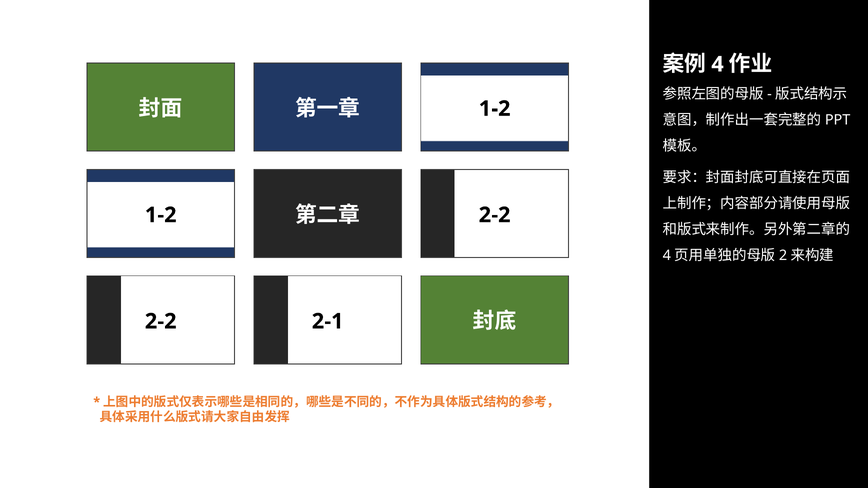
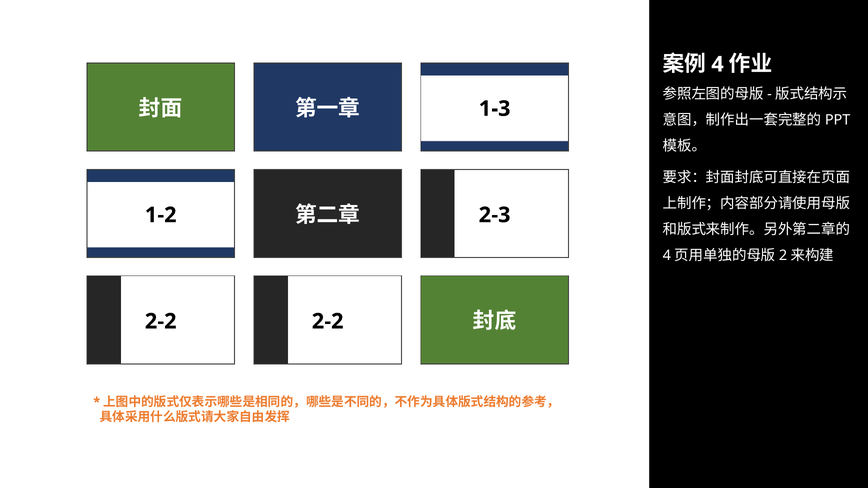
1-2: 1-2 -> 1-3 (495, 109)
2-2: 2-2 -> 2-3 (495, 215)
2-2 2-1: 2-1 -> 2-2 (328, 321)
